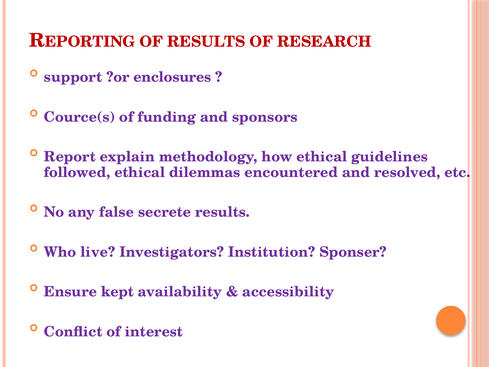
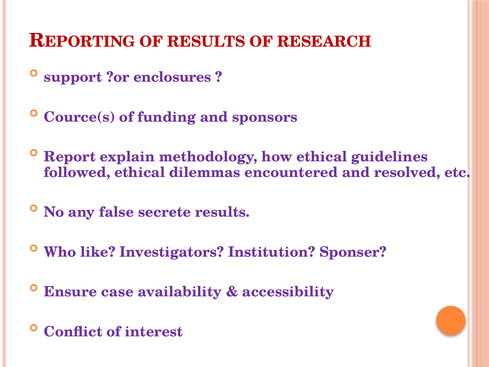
live: live -> like (98, 252)
kept: kept -> case (117, 292)
